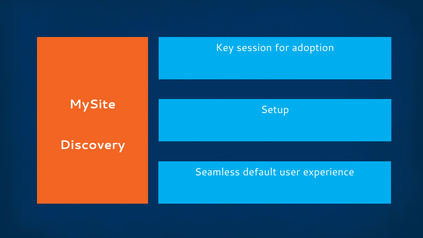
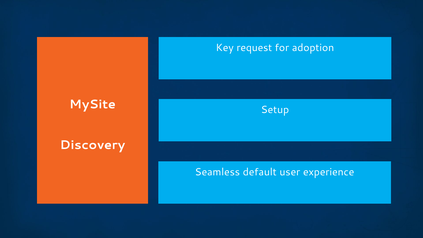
session: session -> request (254, 48)
